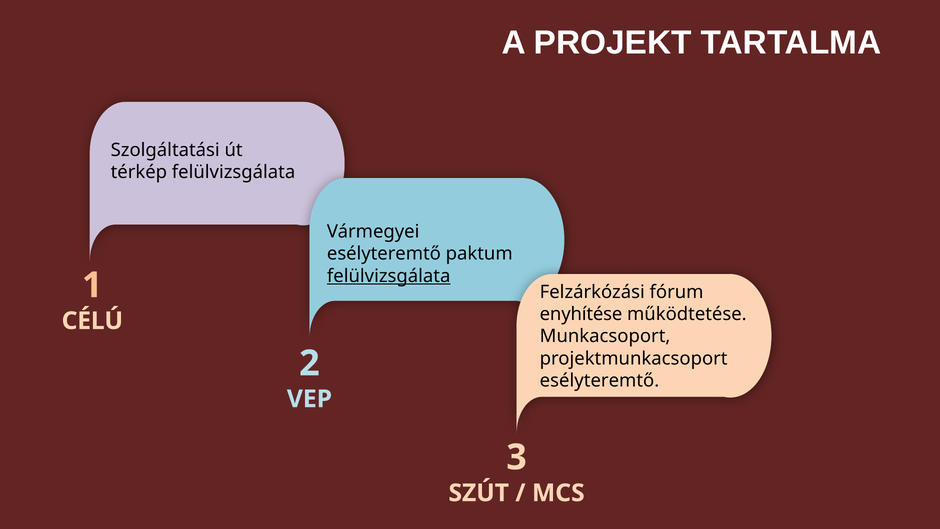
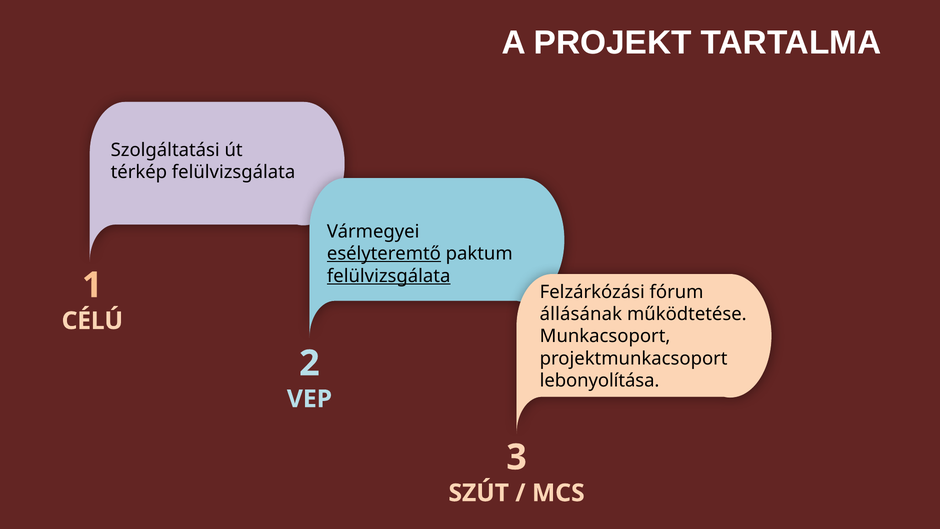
esélyteremtő underline: none -> present (384, 254)
enyhítése: enyhítése -> állásának (581, 314)
esélyteremtő: esélyteremtő -> lebonyolítása (600, 381)
